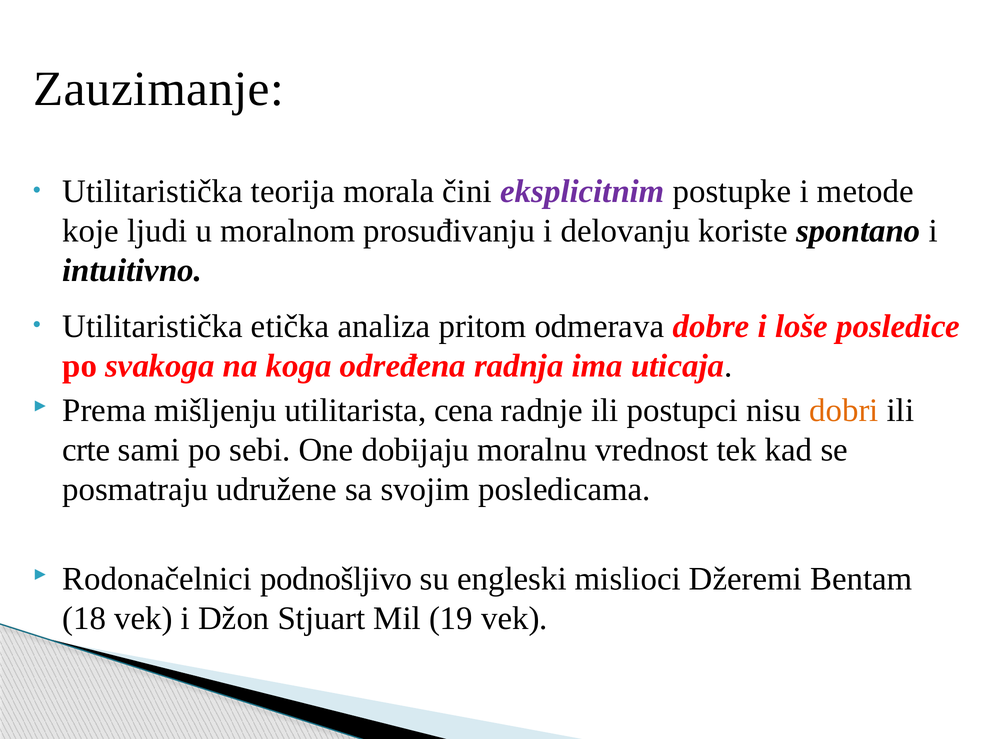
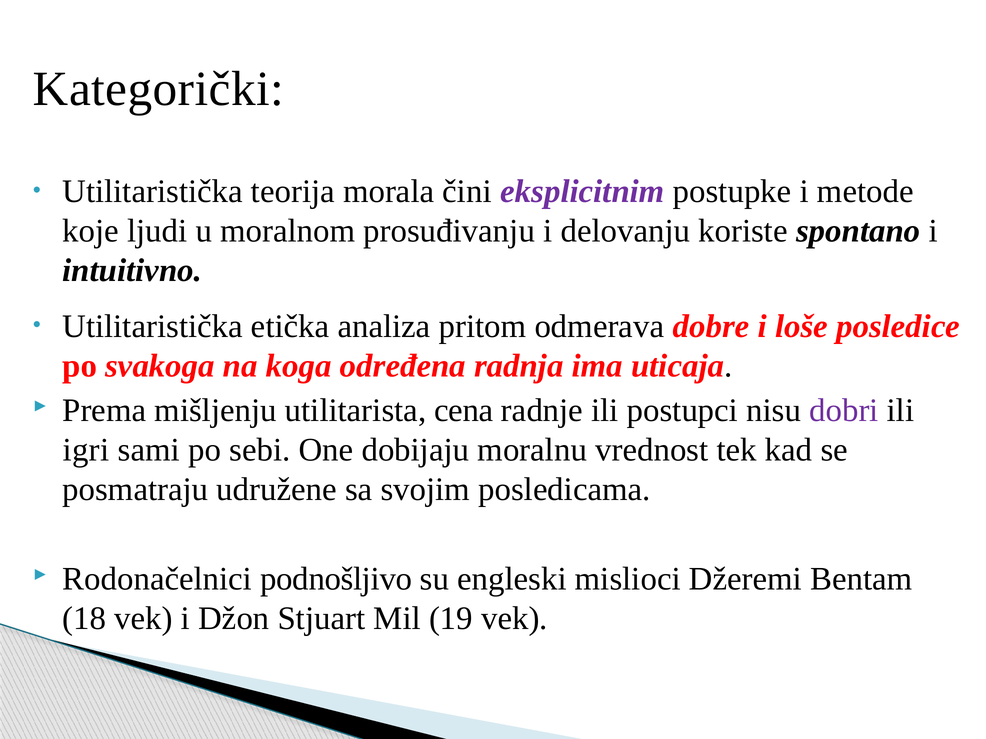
Zauzimanje: Zauzimanje -> Kategorički (158, 89)
dobri colour: orange -> purple (844, 411)
crte: crte -> igri (86, 450)
